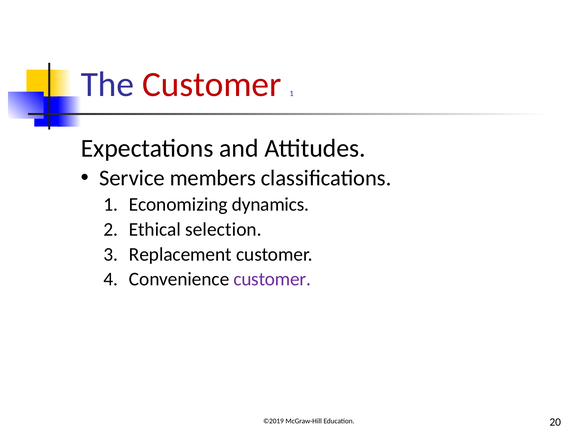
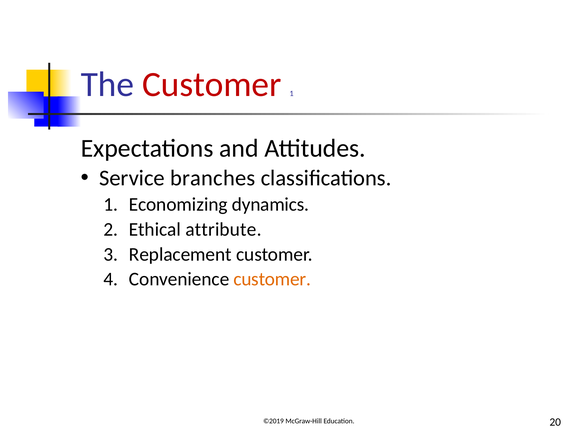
members: members -> branches (213, 178)
selection: selection -> attribute (223, 229)
customer colour: purple -> orange (272, 279)
